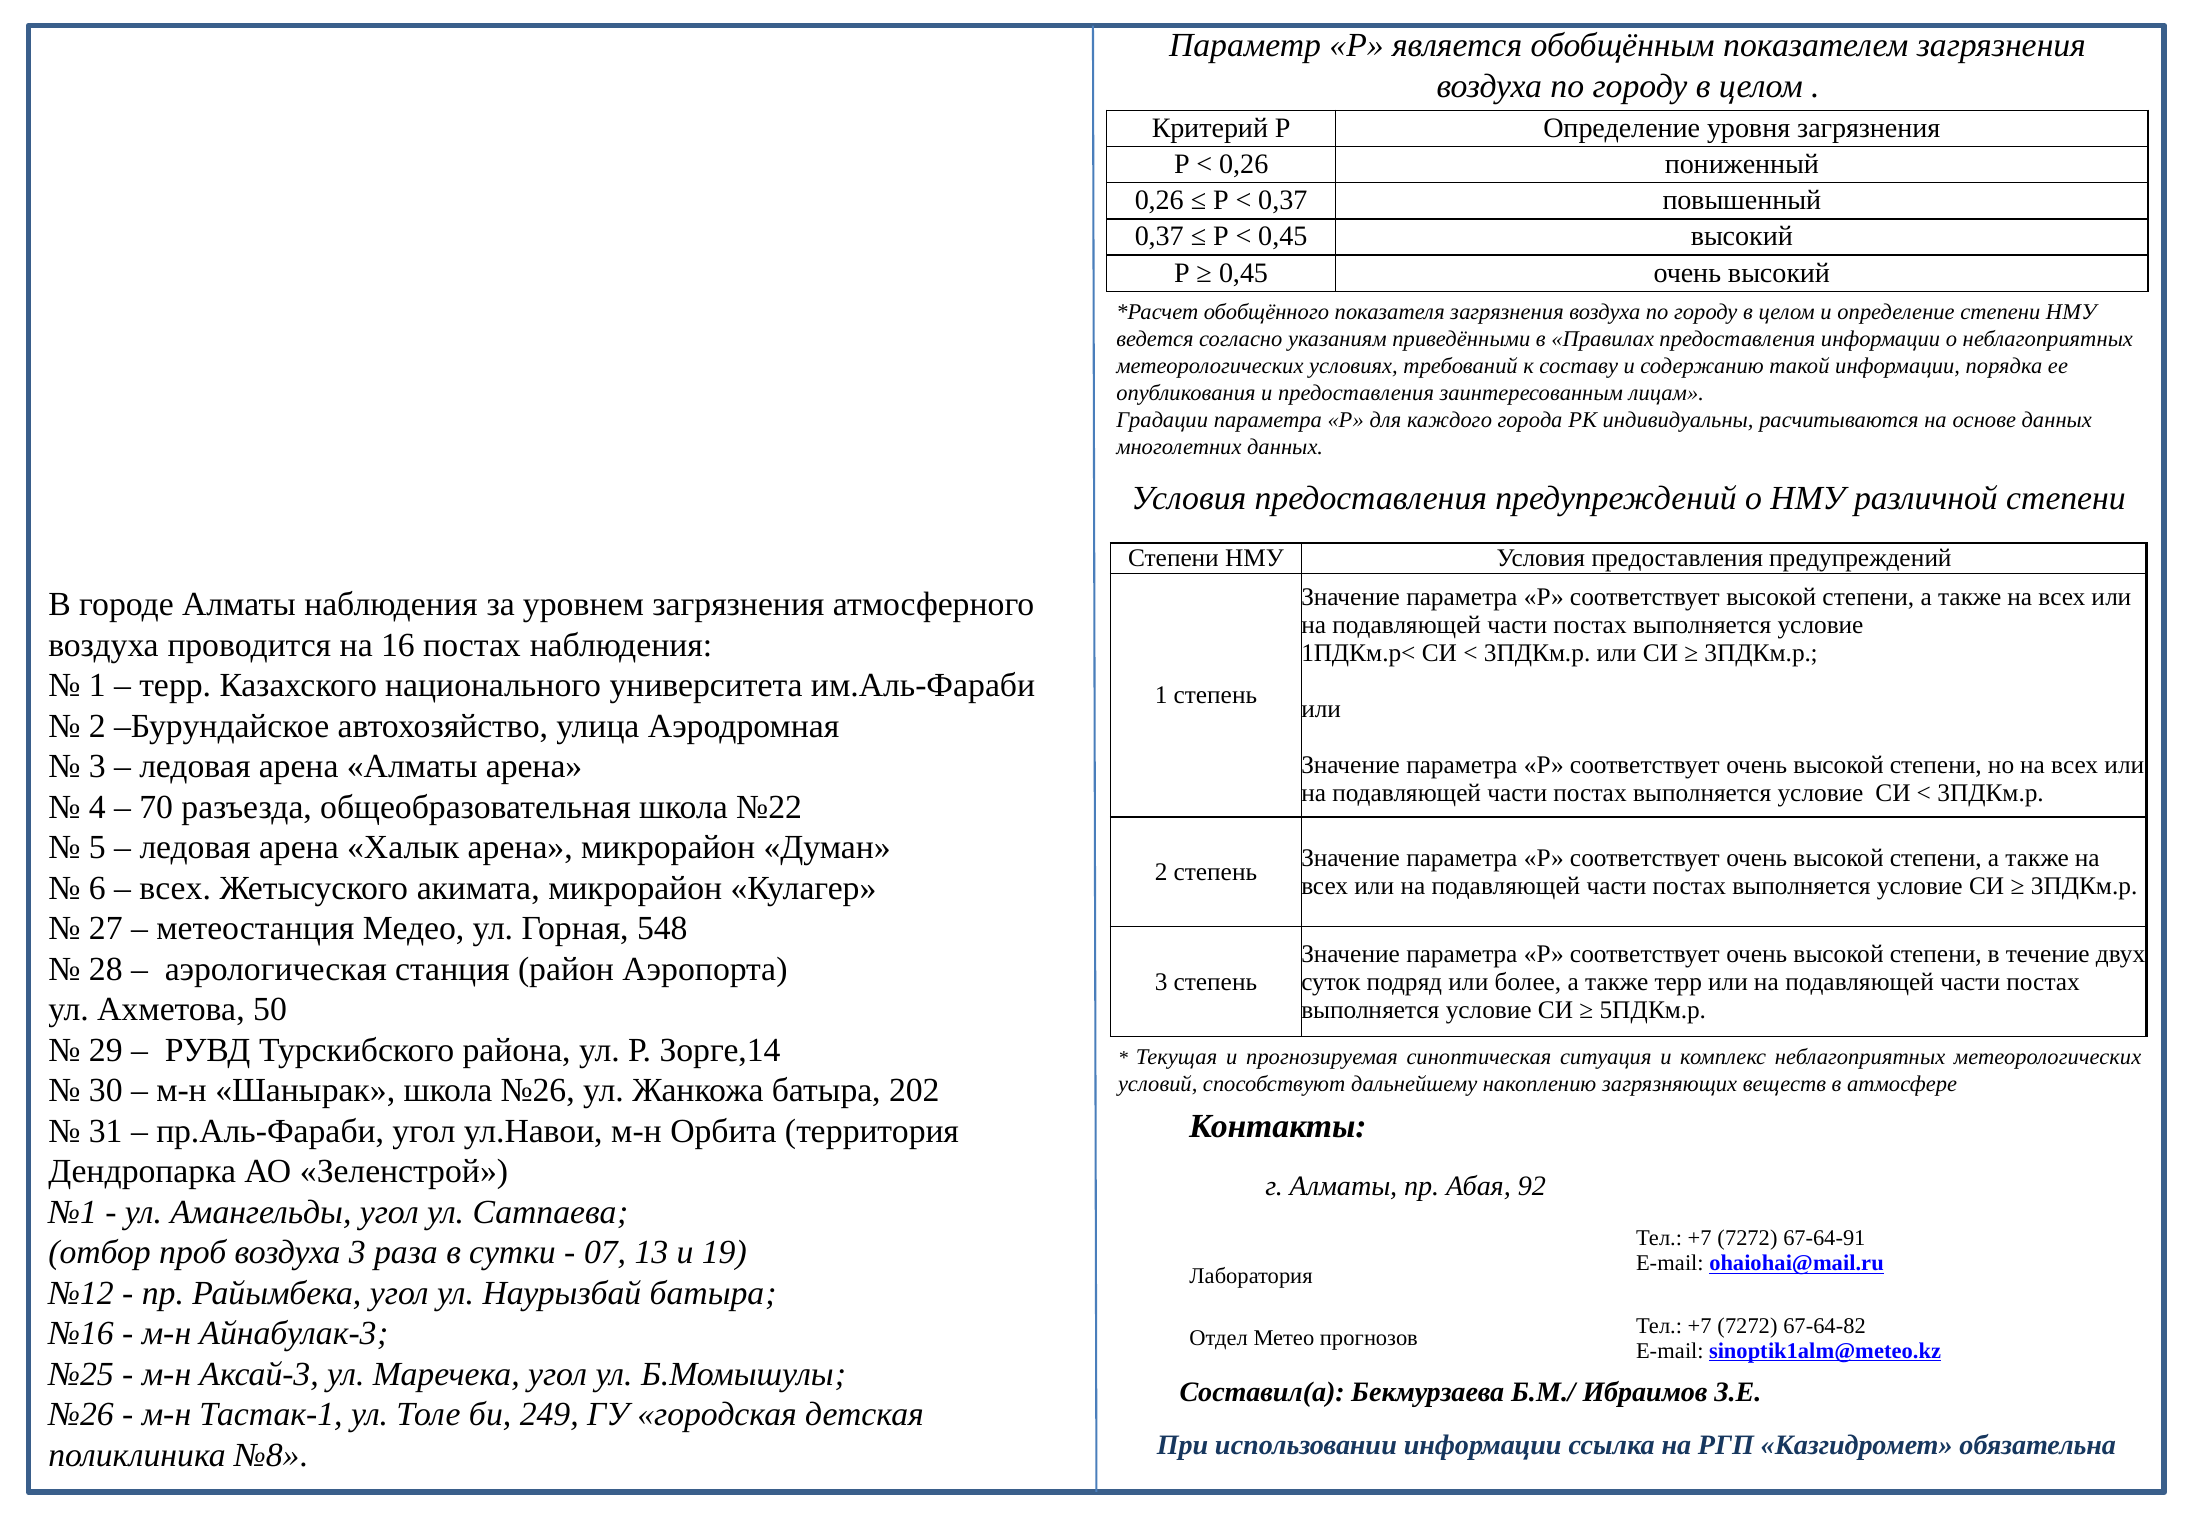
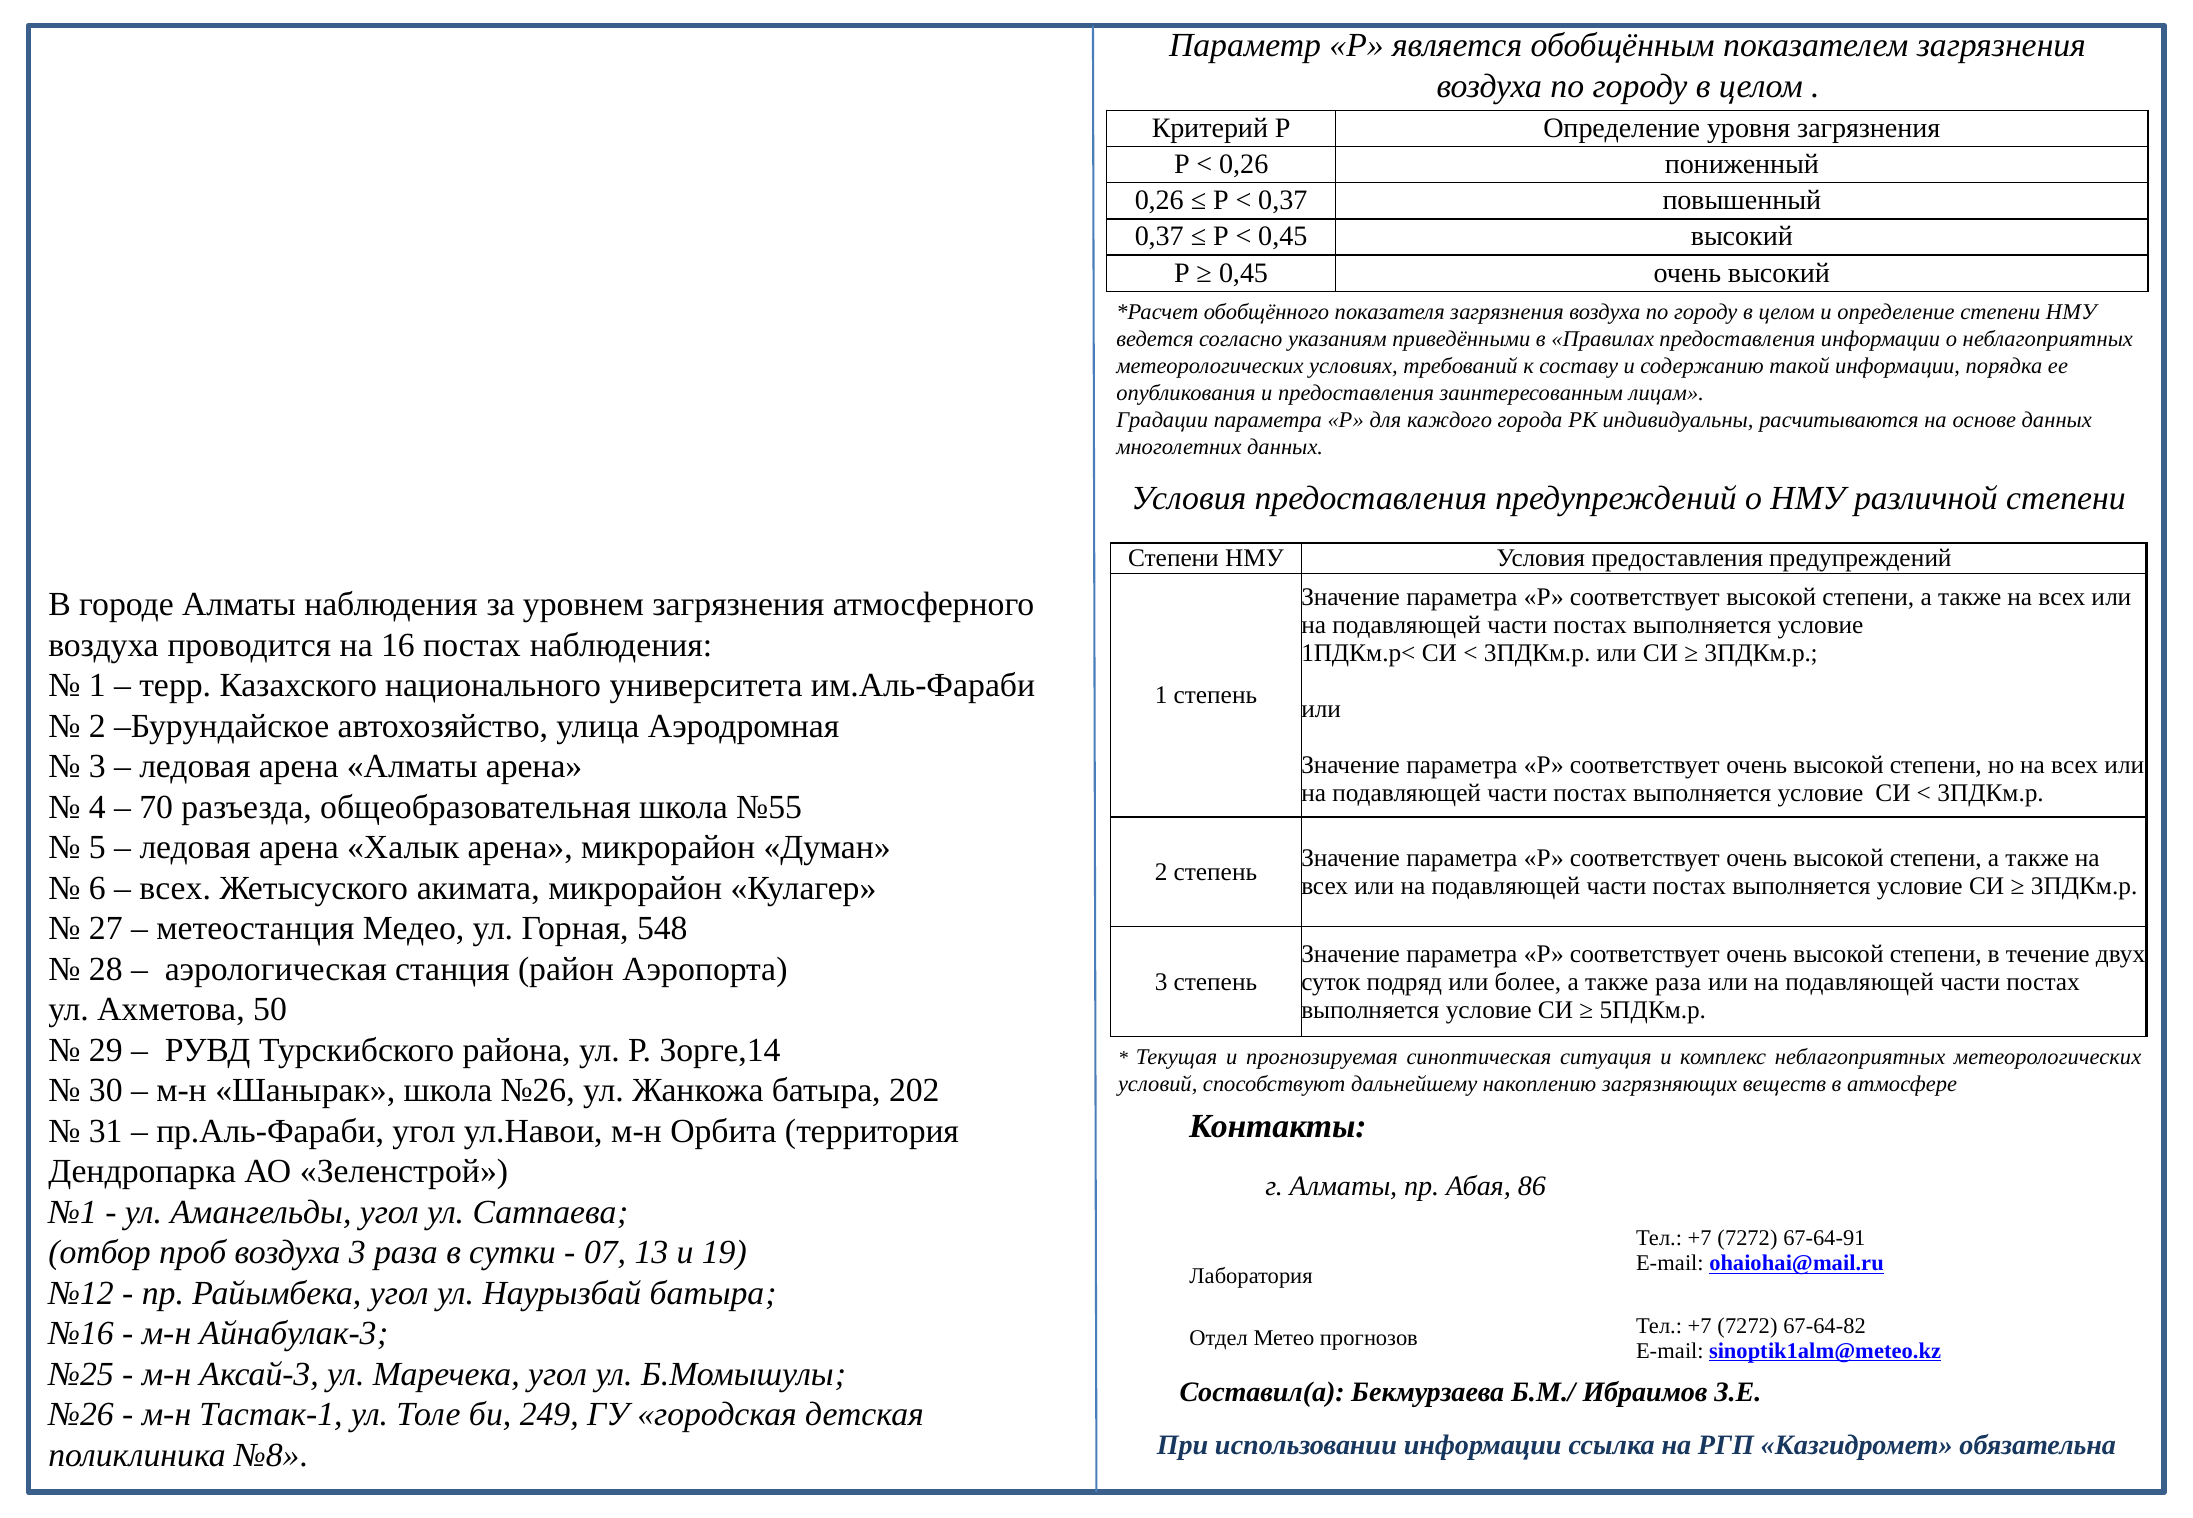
№22: №22 -> №55 (769, 807)
также терр: терр -> раза (1678, 982)
92: 92 -> 86 (1532, 1186)
